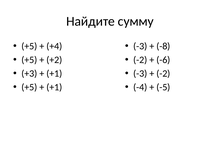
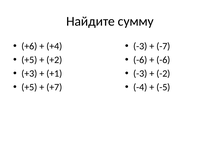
+5: +5 -> +6 (29, 46)
-8: -8 -> -7 (163, 46)
-2: -2 -> -6 (140, 60)
+1: +1 -> +7 (54, 87)
